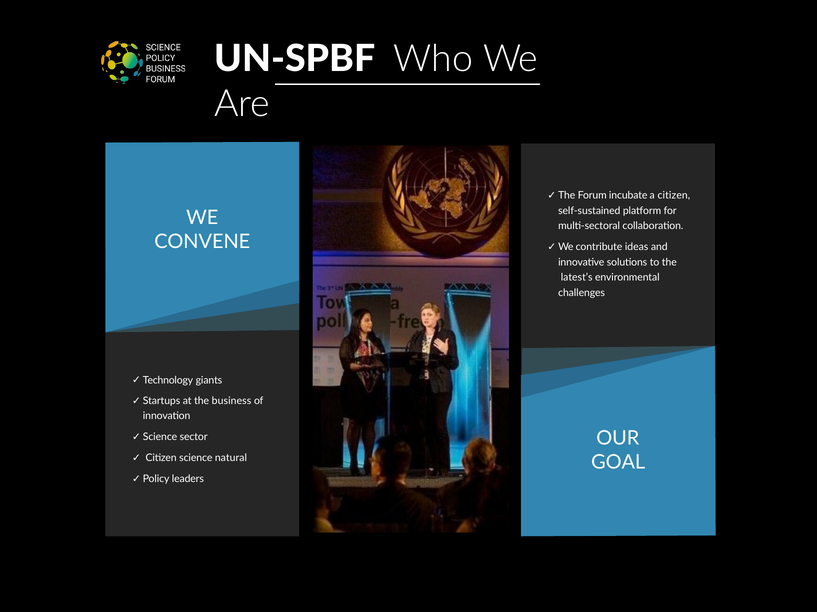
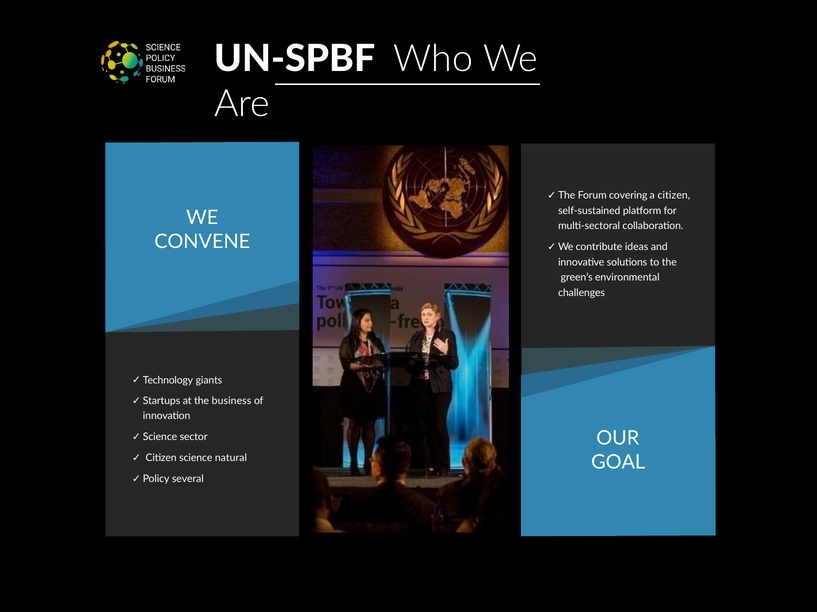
incubate: incubate -> covering (628, 196)
latest’s: latest’s -> green’s (577, 278)
leaders: leaders -> several (188, 479)
